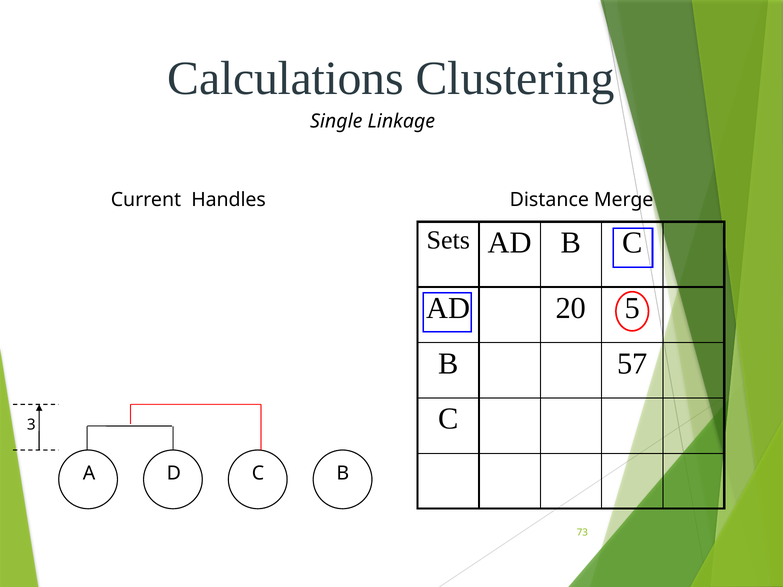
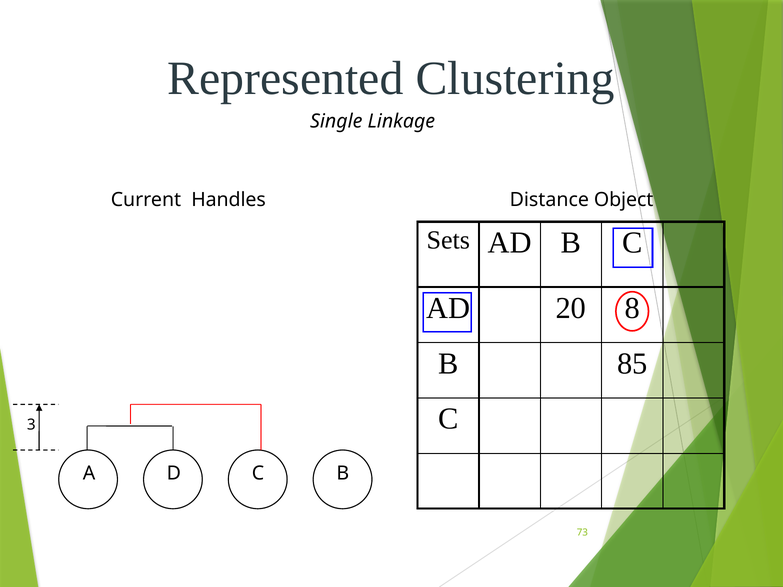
Calculations: Calculations -> Represented (285, 78)
Merge: Merge -> Object (624, 200)
5: 5 -> 8 (632, 308)
57: 57 -> 85 (632, 364)
